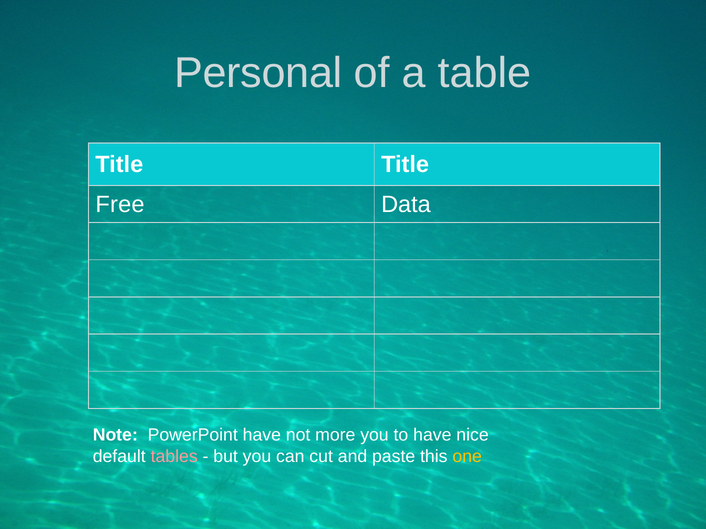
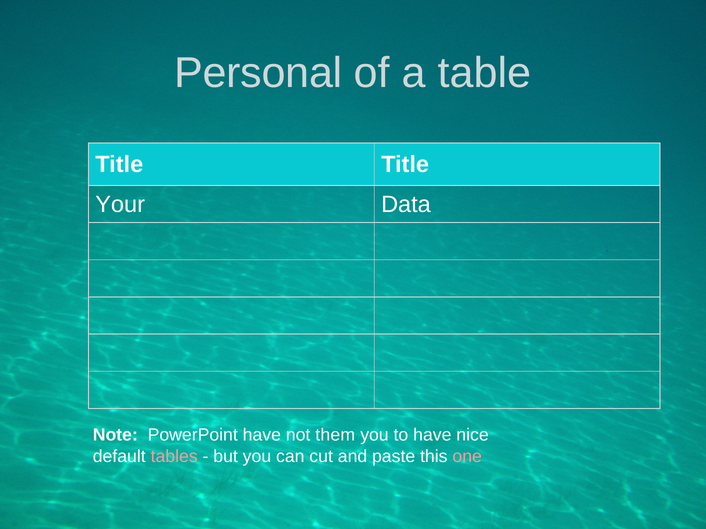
Free: Free -> Your (120, 205)
more: more -> them (335, 436)
one colour: yellow -> pink (467, 457)
